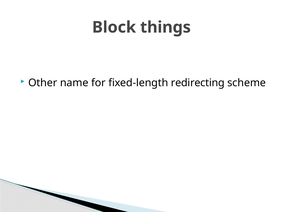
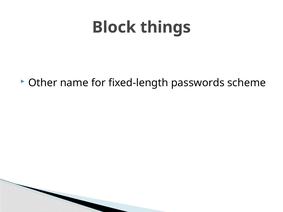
redirecting: redirecting -> passwords (198, 83)
